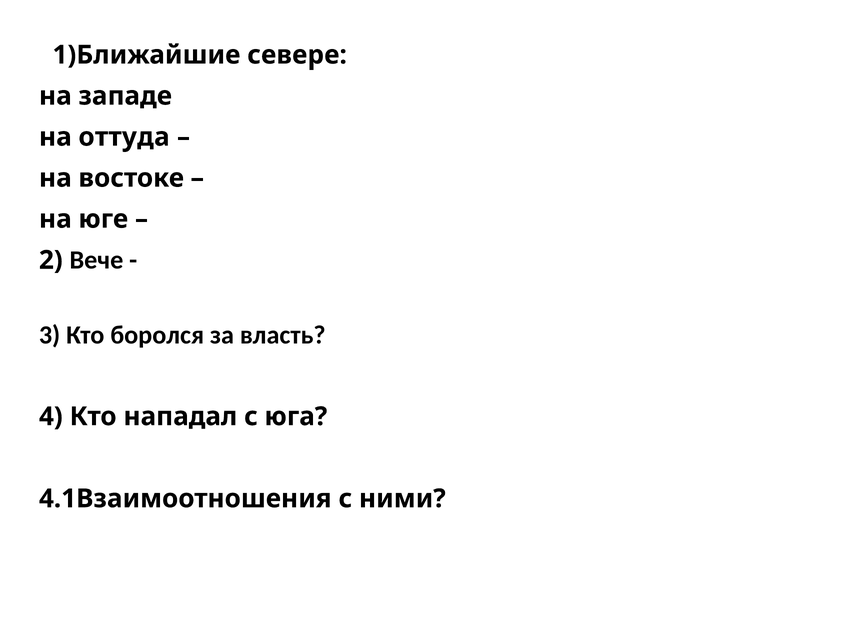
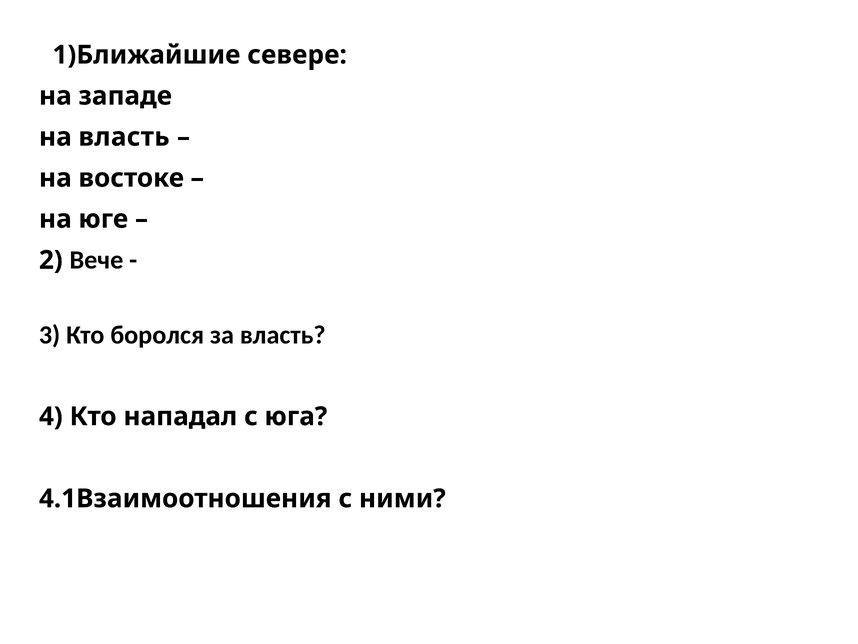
на оттуда: оттуда -> власть (124, 137)
